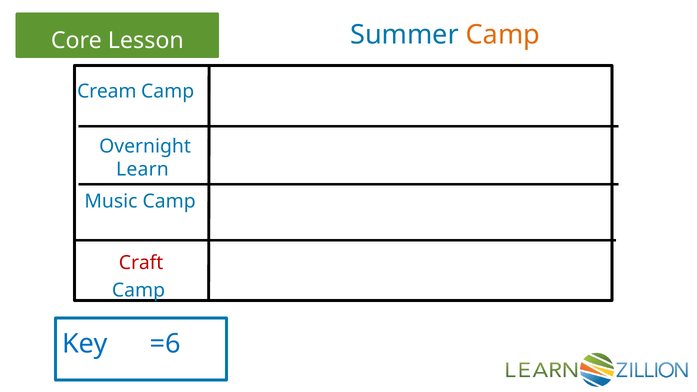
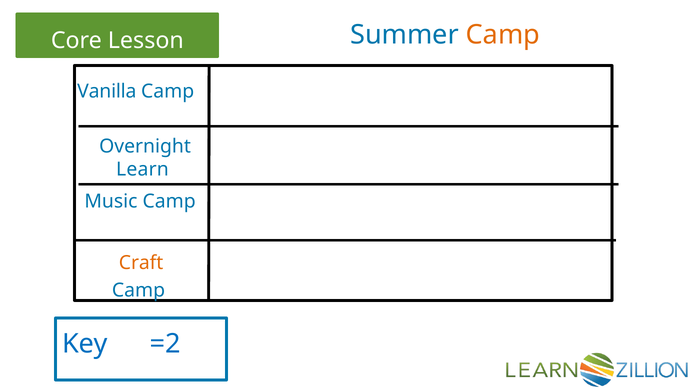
Cream: Cream -> Vanilla (107, 91)
Craft colour: red -> orange (141, 263)
=6: =6 -> =2 (165, 344)
